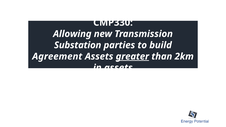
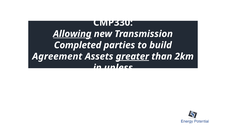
Allowing underline: none -> present (72, 34)
Substation: Substation -> Completed (78, 45)
in assets: assets -> unless (118, 68)
